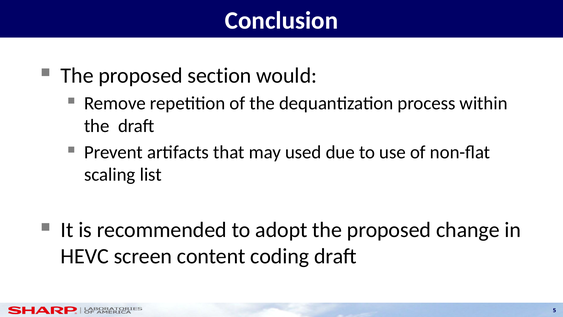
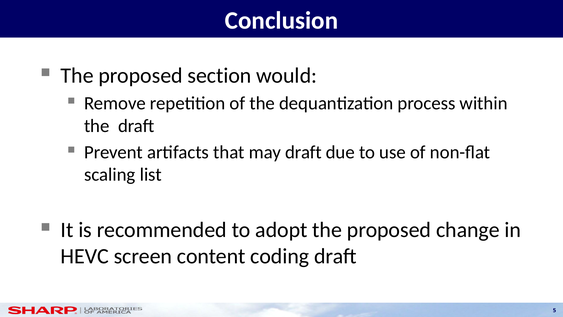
may used: used -> draft (303, 152)
